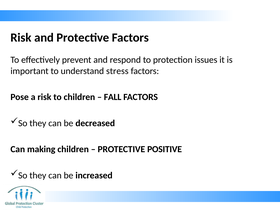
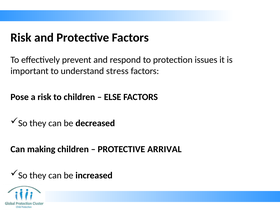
FALL: FALL -> ELSE (113, 97)
POSITIVE: POSITIVE -> ARRIVAL (164, 149)
